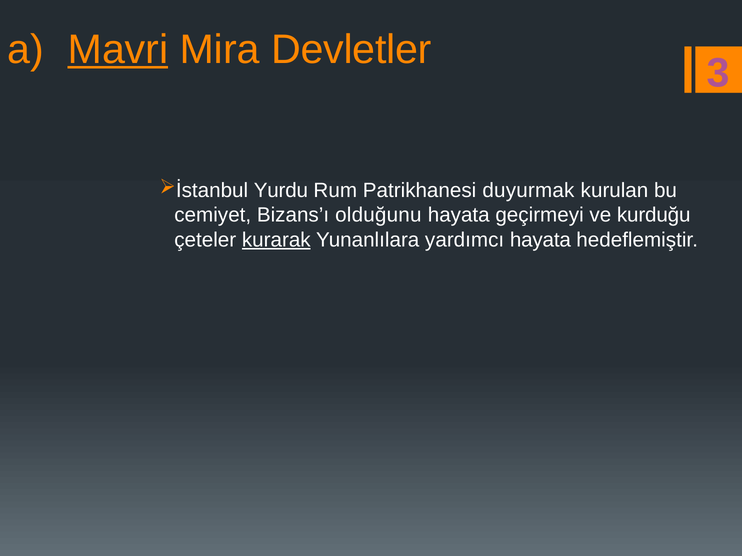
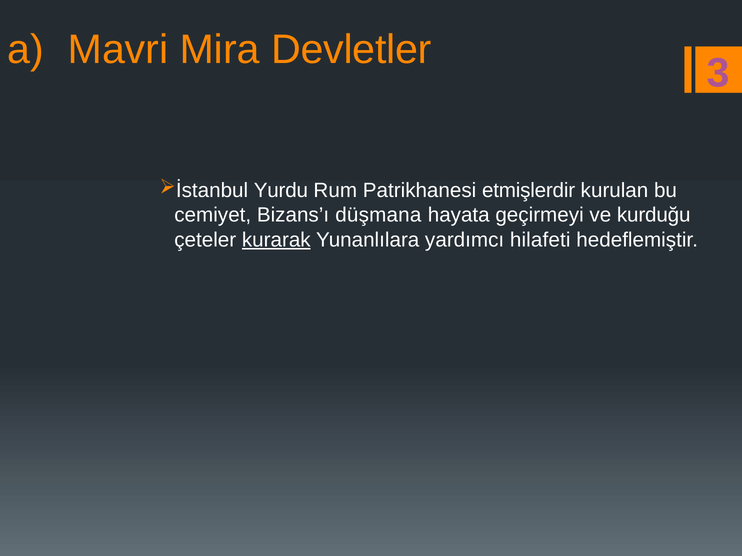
Mavri underline: present -> none (118, 50)
duyurmak: duyurmak -> etmişlerdir (529, 191)
olduğunu: olduğunu -> düşmana (378, 215)
yardımcı hayata: hayata -> hilafeti (540, 240)
